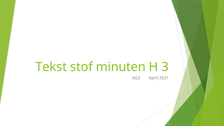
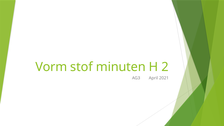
Tekst: Tekst -> Vorm (51, 67)
3: 3 -> 2 (165, 67)
